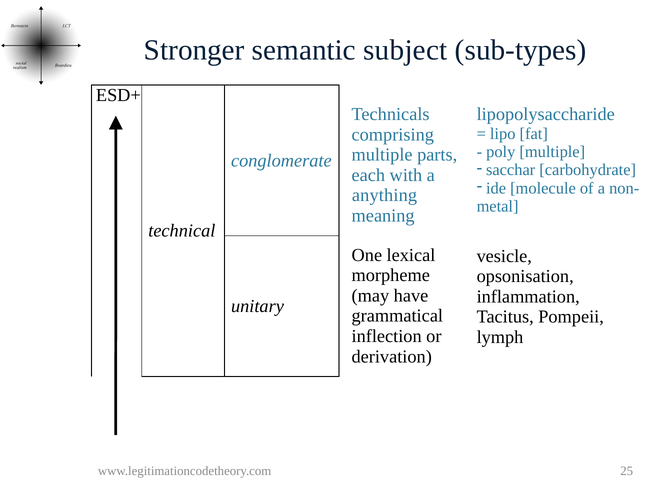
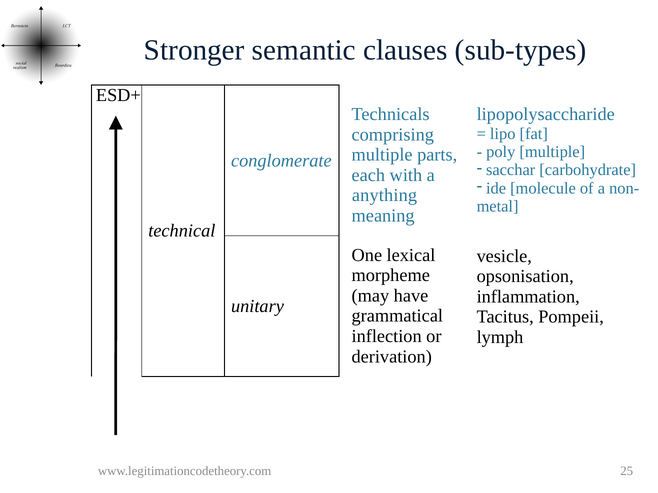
subject: subject -> clauses (405, 50)
